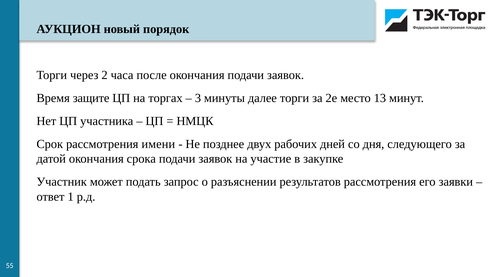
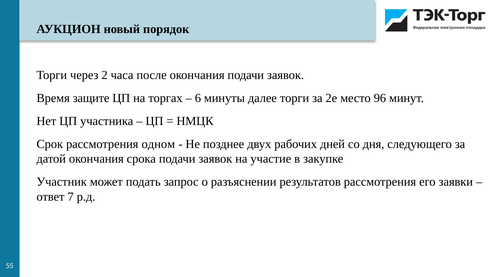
3: 3 -> 6 (198, 98)
13: 13 -> 96 (380, 98)
имени: имени -> одном (158, 144)
1: 1 -> 7 (71, 197)
